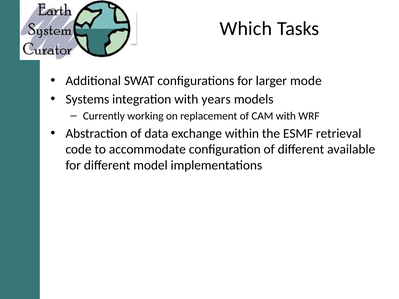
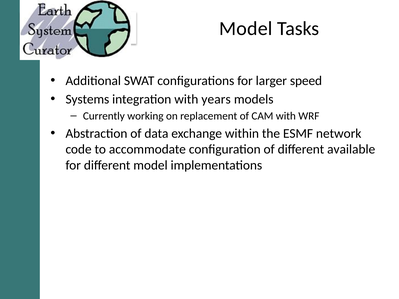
Which: Which -> Model (246, 29)
mode: mode -> speed (306, 81)
retrieval: retrieval -> network (339, 133)
